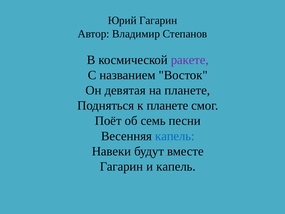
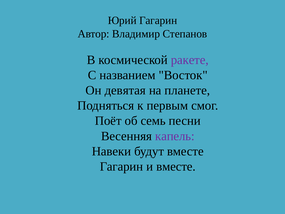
к планете: планете -> первым (167, 105)
капель colour: blue -> purple (175, 136)
и капель: капель -> вместе (176, 166)
